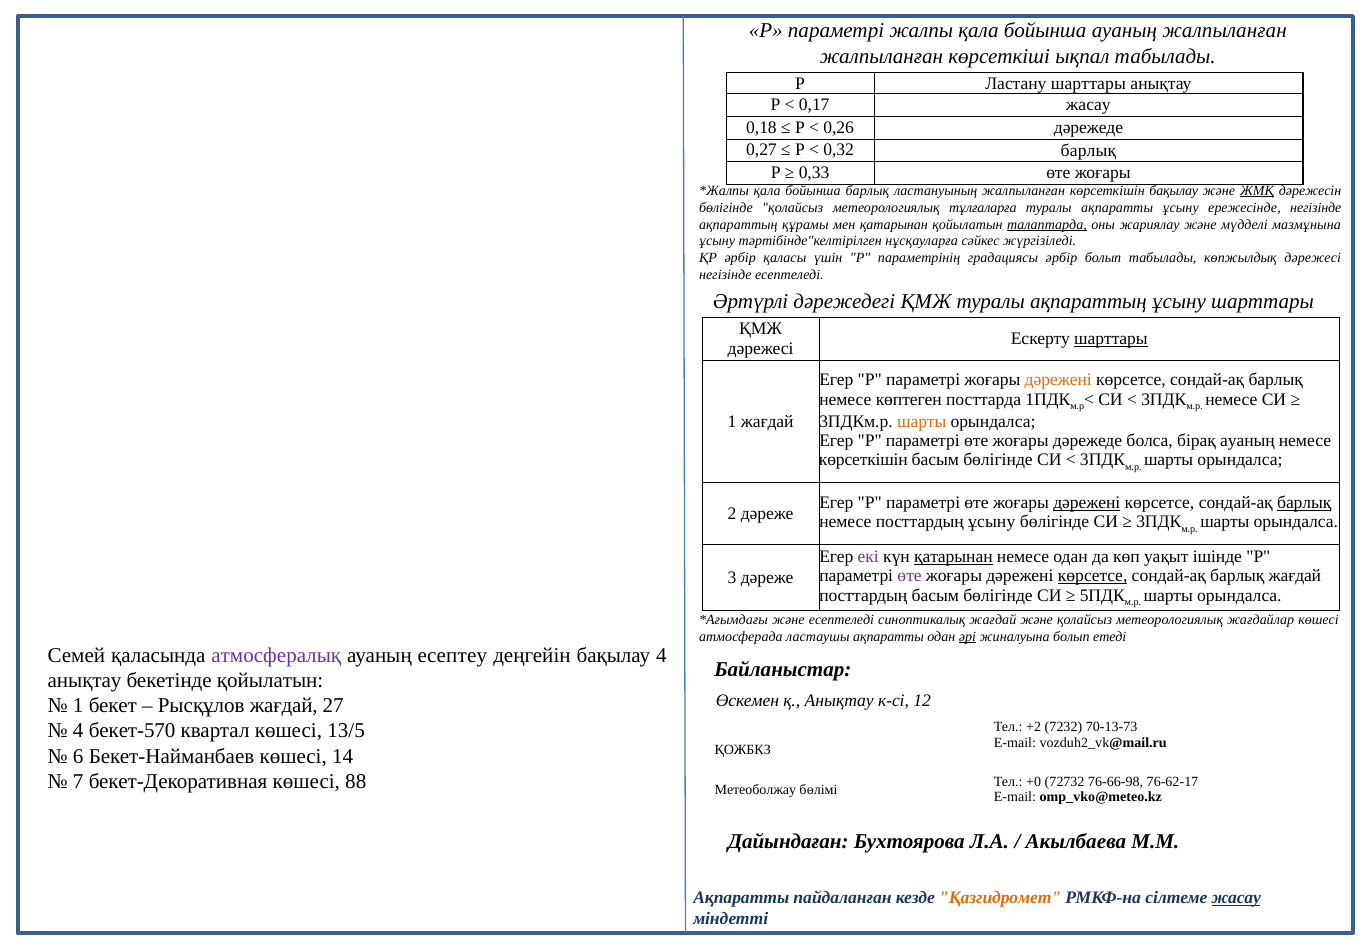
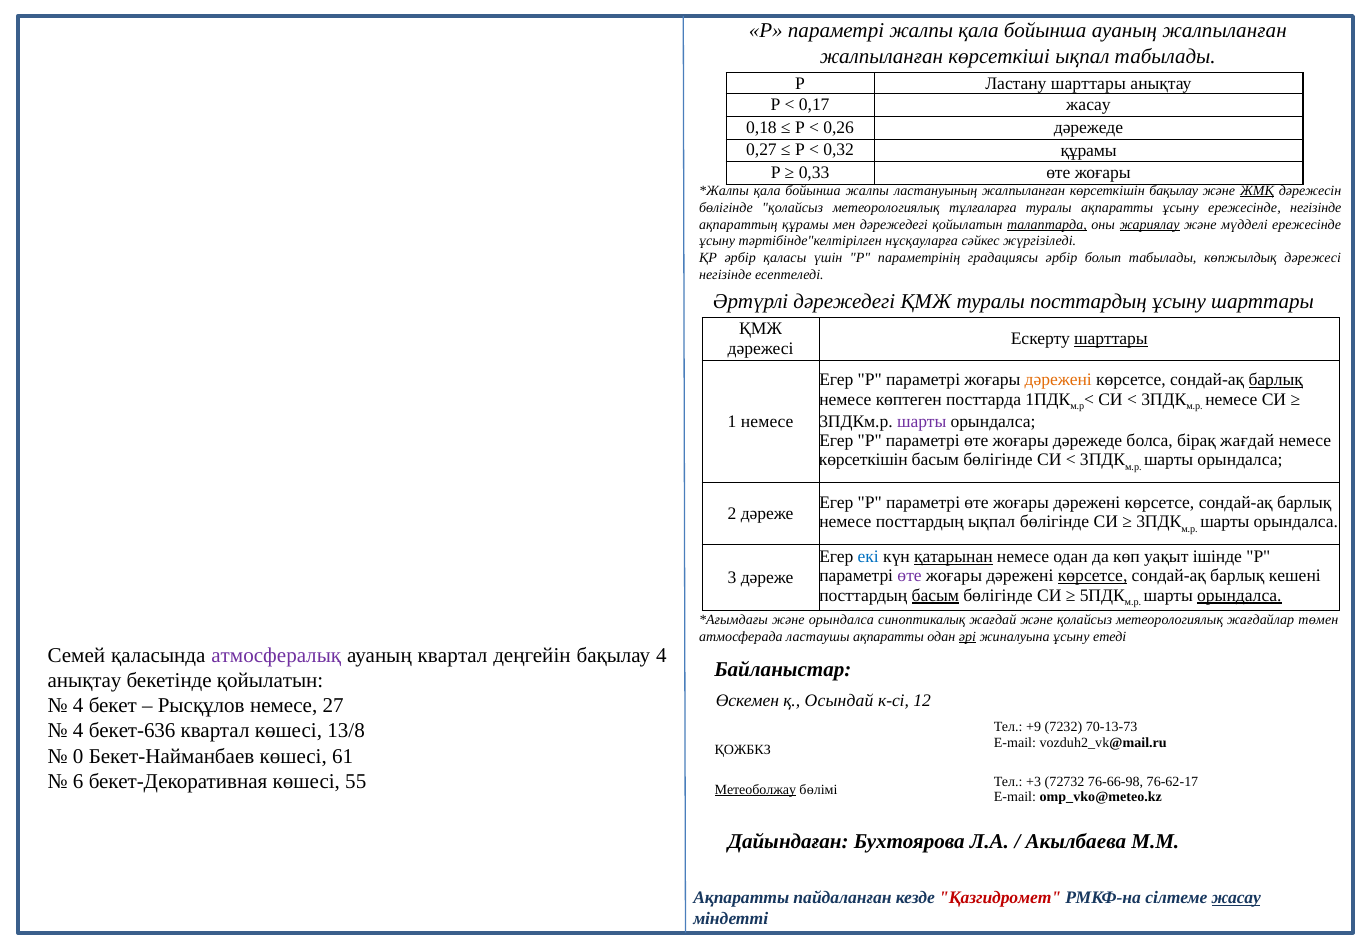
0,32 барлық: барлық -> құрамы (1089, 150)
бойынша барлық: барлық -> жалпы (867, 191)
мен қатарынан: қатарынан -> дәрежедегі (894, 224)
жариялау underline: none -> present (1150, 224)
мүдделі мазмұнына: мазмұнына -> ережесінде (1307, 224)
туралы ақпараттың: ақпараттың -> посттардың (1088, 302)
барлық underline: none -> present (1276, 380)
1 жағдай: жағдай -> немесе (767, 421)
шарты colour: orange -> purple (922, 421)
бірақ ауаның: ауаның -> жағдай (1247, 441)
дәрежені underline: present -> none (1087, 503)
барлық underline: present -> none (1304, 503)
посттардың ұсыну: ұсыну -> ықпал (992, 522)
екі colour: purple -> blue (868, 557)
барлық жағдай: жағдай -> кешені (1295, 576)
басым underline: none -> present (935, 596)
орындалса underline: none -> present (1239, 596)
және есептеледі: есептеледі -> орындалса (841, 620)
жағдайлар көшесі: көшесі -> төмен (1318, 620)
жиналуына болып: болып -> ұсыну (1071, 636)
ауаның есептеу: есептеу -> квартал (452, 655)
қ Анықтау: Анықтау -> Осындай (839, 701)
1: 1 -> 4 (78, 706)
Рысқұлов жағдай: жағдай -> немесе (284, 706)
+2: +2 -> +9 (1034, 727)
бекет-570: бекет-570 -> бекет-636 (132, 731)
13/5: 13/5 -> 13/8 (346, 731)
6: 6 -> 0 (78, 756)
14: 14 -> 61 (343, 756)
7: 7 -> 6 (78, 782)
88: 88 -> 55 (356, 782)
+0: +0 -> +3 (1034, 782)
Метеоболжау underline: none -> present (755, 790)
Қазгидромет colour: orange -> red (1000, 898)
